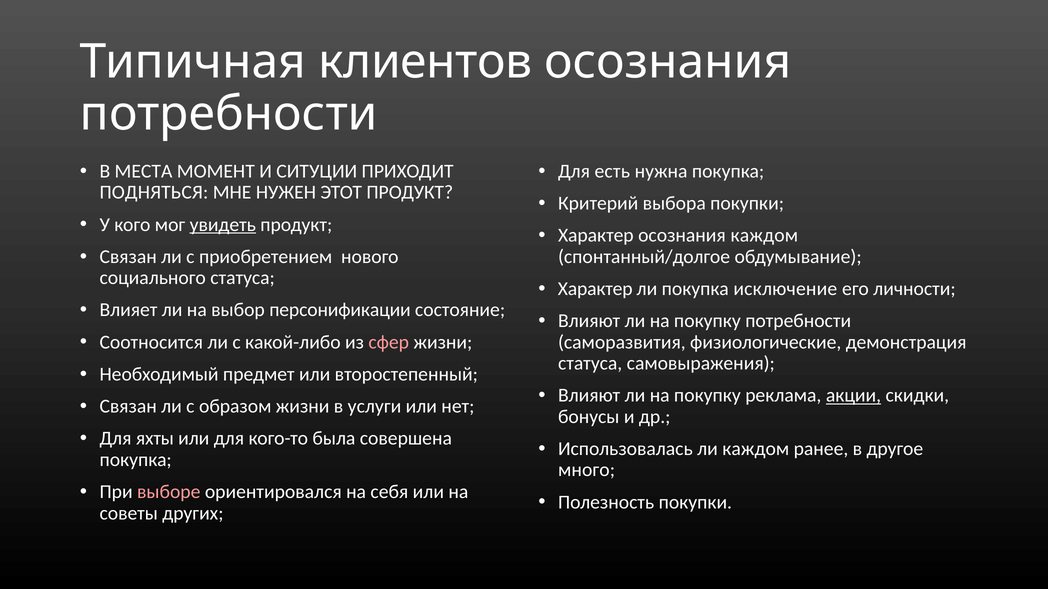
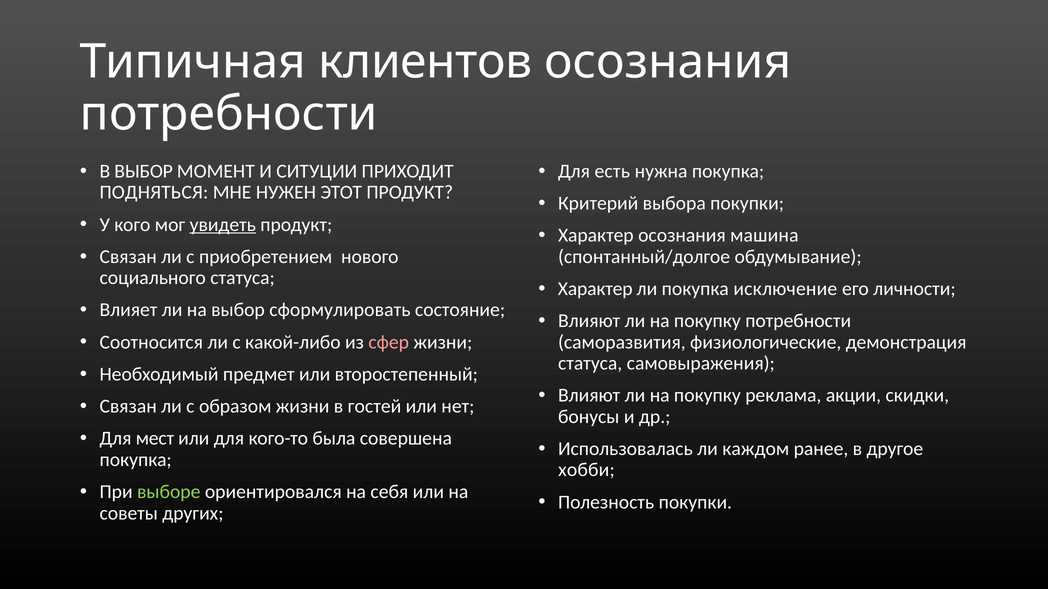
В МЕСТА: МЕСТА -> ВЫБОР (144, 171)
осознания каждом: каждом -> машина (764, 236)
персонификации: персонификации -> сформулировать (340, 310)
акции underline: present -> none (853, 396)
услуги: услуги -> гостей (375, 407)
яхты: яхты -> мест (155, 439)
много: много -> хобби (586, 470)
выборе colour: pink -> light green (169, 492)
